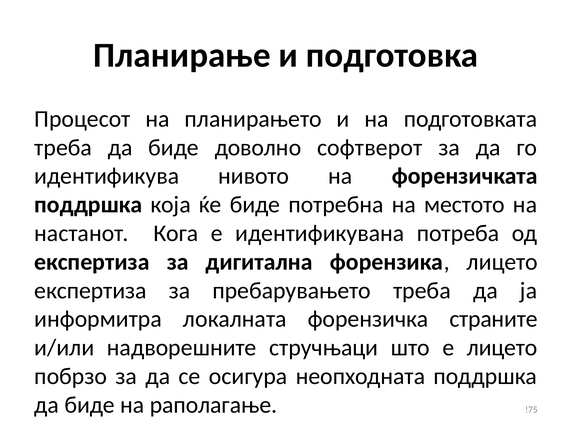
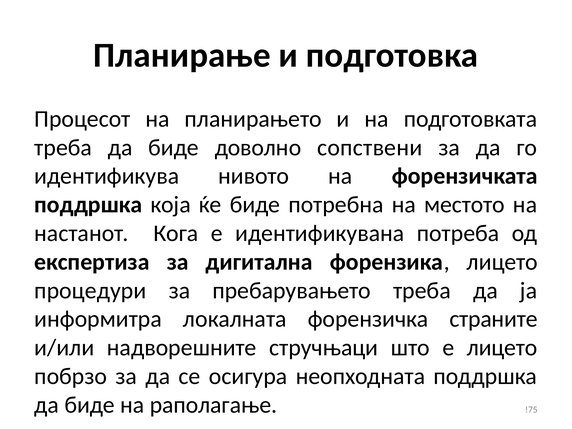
софтверот: софтверот -> сопствени (370, 148)
експертиза: експертиза -> процедури (90, 291)
